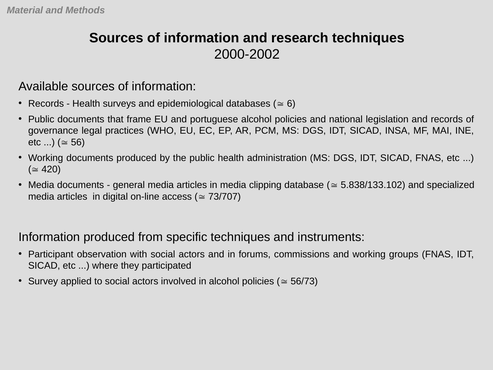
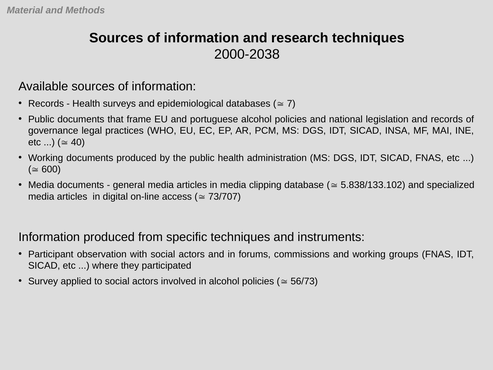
2000-2002: 2000-2002 -> 2000-2038 (247, 54)
6: 6 -> 7 (291, 104)
56: 56 -> 40 (78, 142)
420: 420 -> 600 (51, 169)
